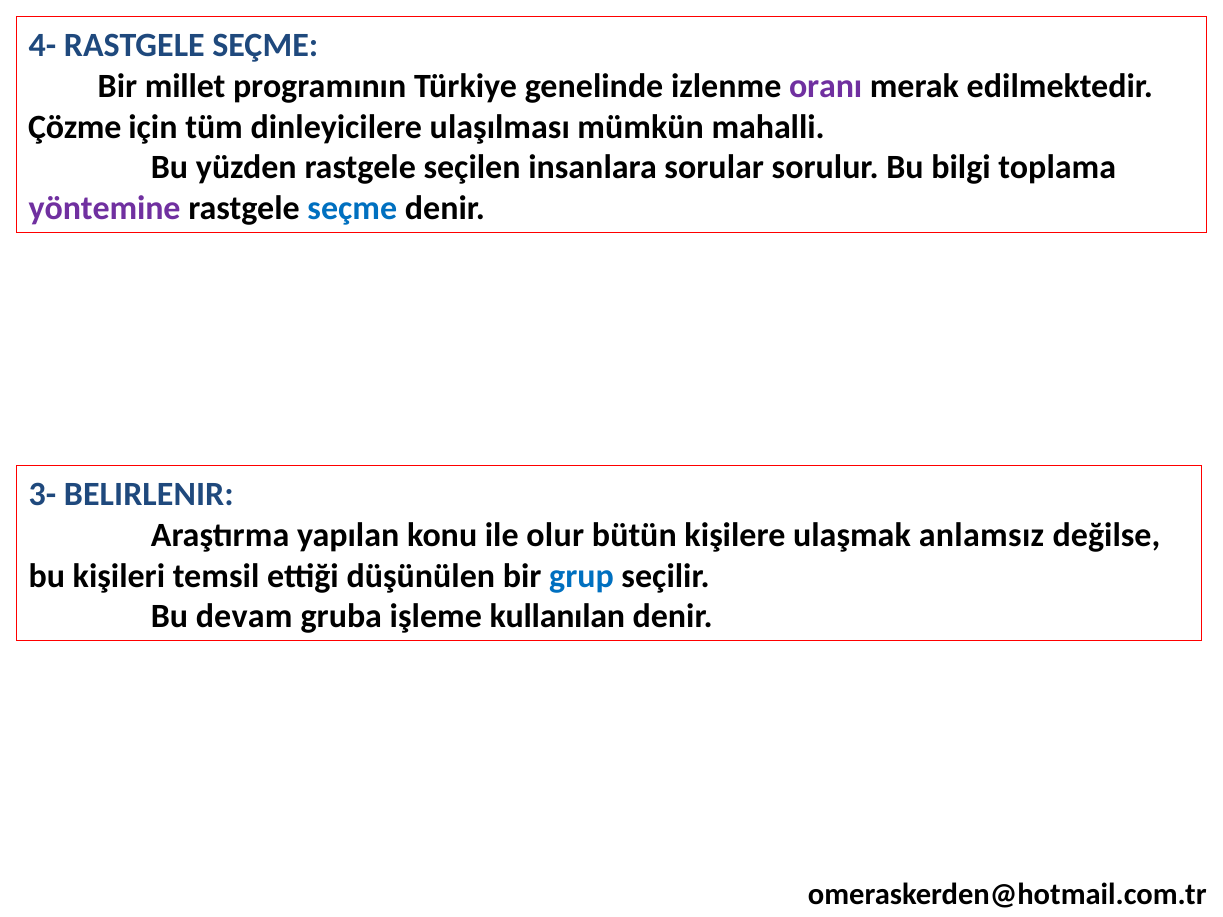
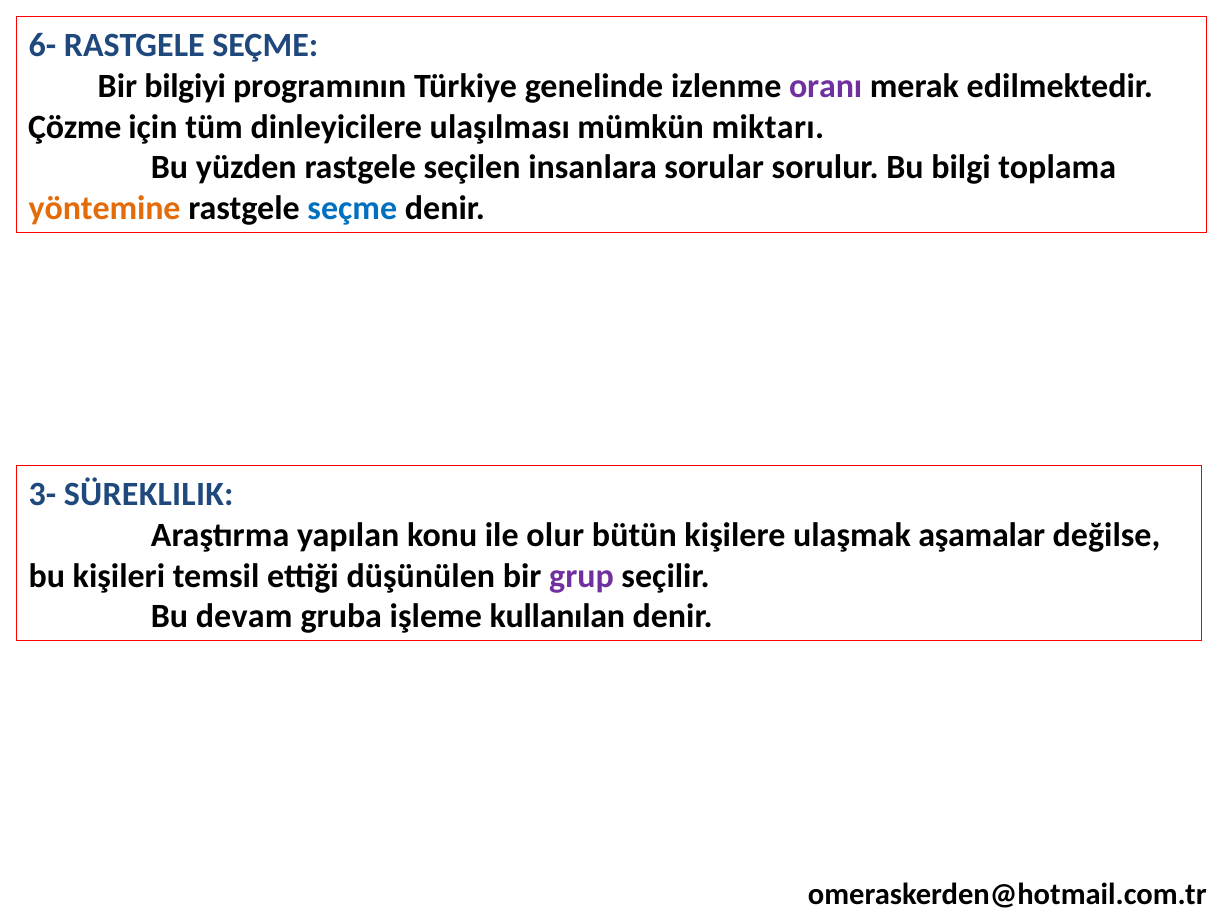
4-: 4- -> 6- (42, 45)
millet: millet -> bilgiyi (185, 86)
mahalli: mahalli -> miktarı (768, 127)
yöntemine colour: purple -> orange (105, 209)
BELIRLENIR: BELIRLENIR -> SÜREKLILIK (149, 495)
anlamsız: anlamsız -> aşamalar (982, 535)
grup colour: blue -> purple (582, 576)
